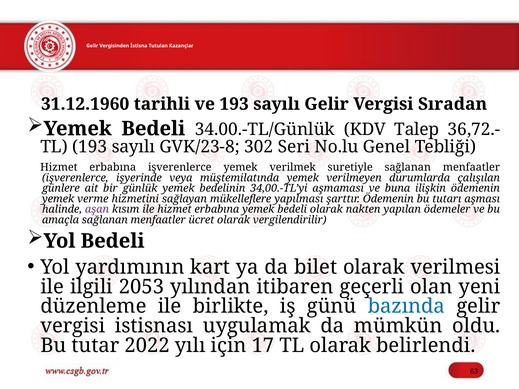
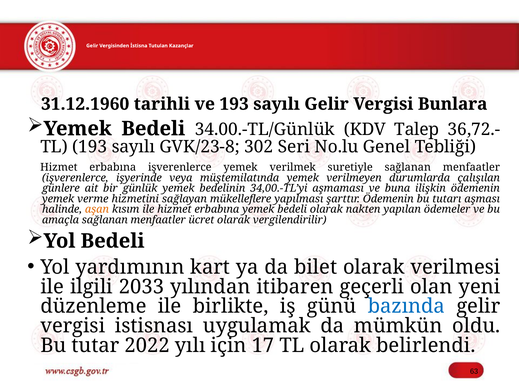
Sıradan: Sıradan -> Bunlara (453, 104)
aşan colour: purple -> orange (97, 209)
2053: 2053 -> 2033 (141, 287)
